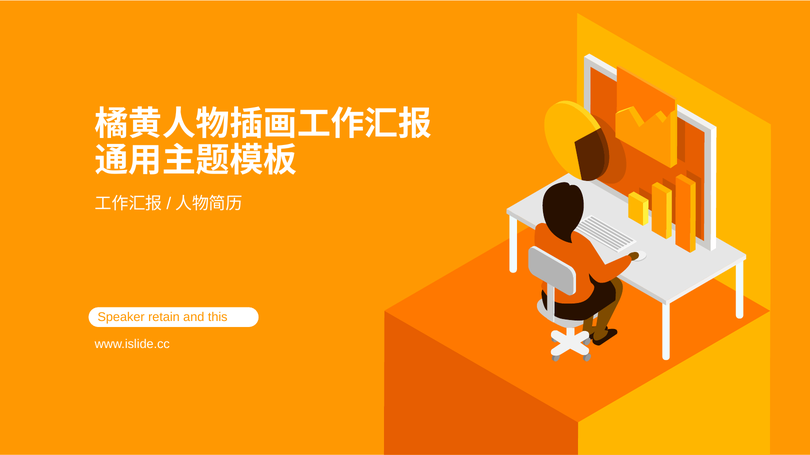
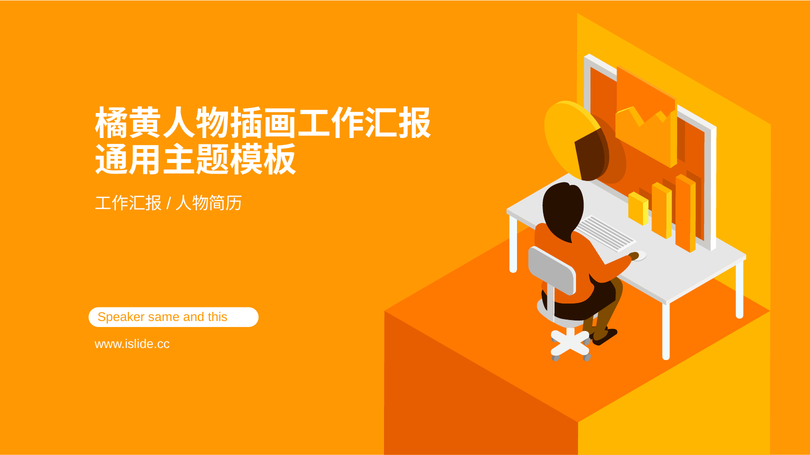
retain: retain -> same (164, 317)
